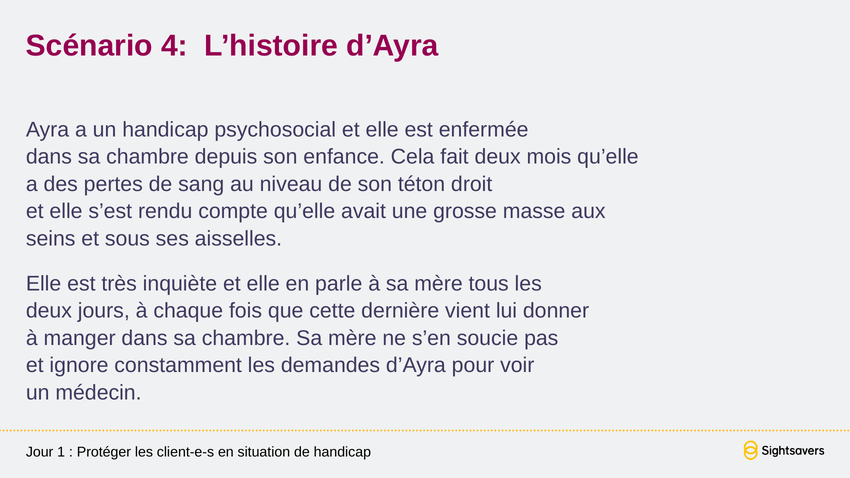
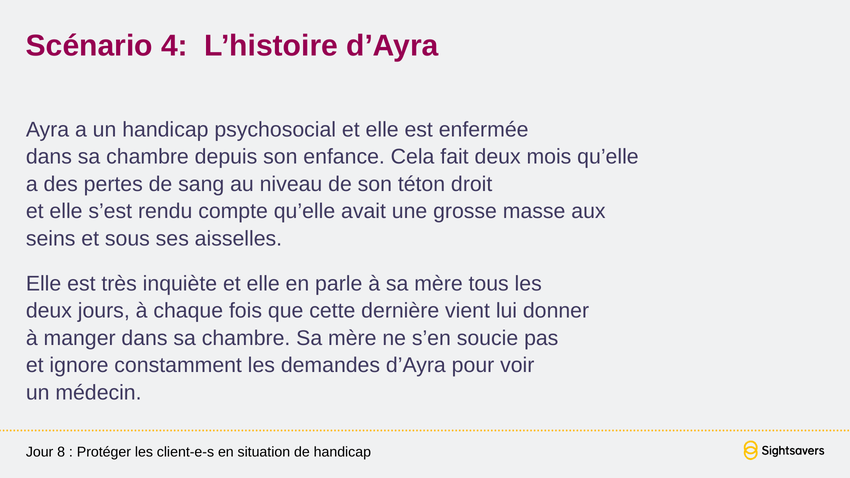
1: 1 -> 8 (61, 452)
